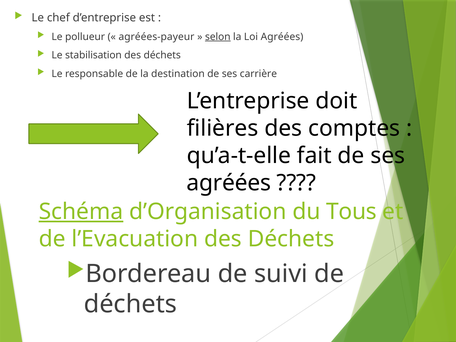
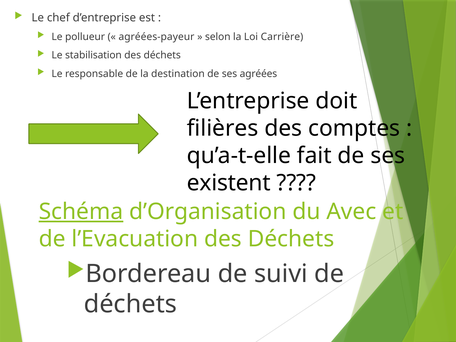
selon underline: present -> none (218, 37)
Loi Agréées: Agréées -> Carrière (282, 37)
carrière: carrière -> agréées (258, 74)
agréées: agréées -> existent (229, 183)
Tous: Tous -> Avec (351, 212)
